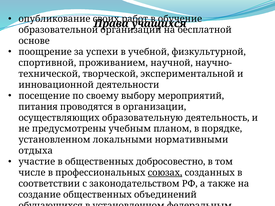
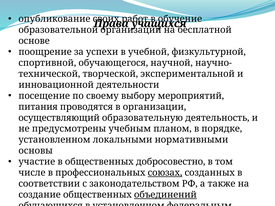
проживанием: проживанием -> обучающегося (113, 63)
осуществляющих: осуществляющих -> осуществляющий (59, 118)
отдыха: отдыха -> основы (36, 151)
объединений underline: none -> present (165, 195)
